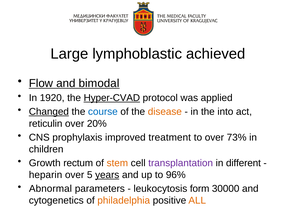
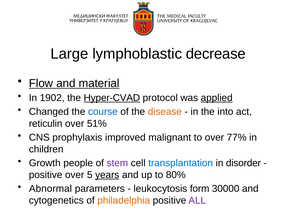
achieved: achieved -> decrease (216, 54)
bimodal: bimodal -> material (99, 83)
1920: 1920 -> 1902 (52, 98)
applied underline: none -> present (217, 98)
Changed underline: present -> none (49, 112)
20%: 20% -> 51% (97, 124)
treatment: treatment -> malignant (170, 137)
73%: 73% -> 77% (237, 137)
rectum: rectum -> people (78, 163)
stem colour: orange -> purple (117, 163)
transplantation colour: purple -> blue (181, 163)
different: different -> disorder (243, 163)
heparin: heparin -> positive (46, 175)
96%: 96% -> 80% (176, 175)
ALL colour: orange -> purple (197, 201)
